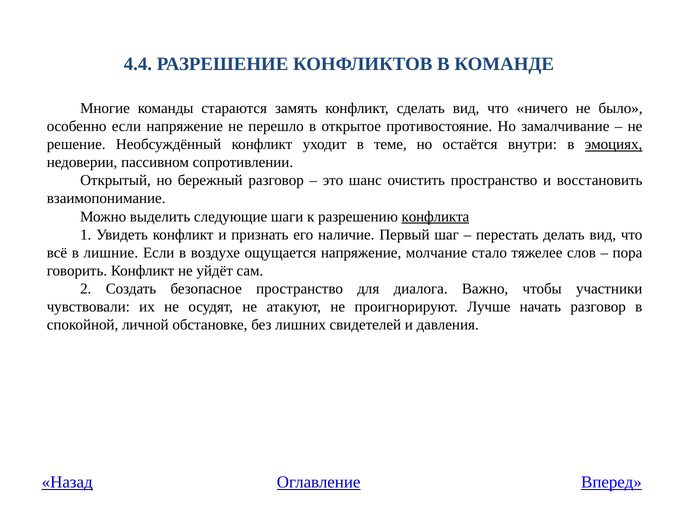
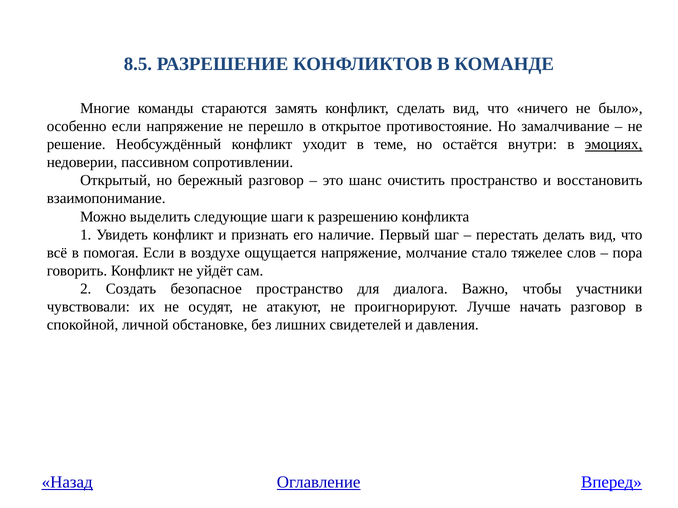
4.4: 4.4 -> 8.5 (138, 64)
конфликта underline: present -> none (435, 217)
лишние: лишние -> помогая (111, 253)
